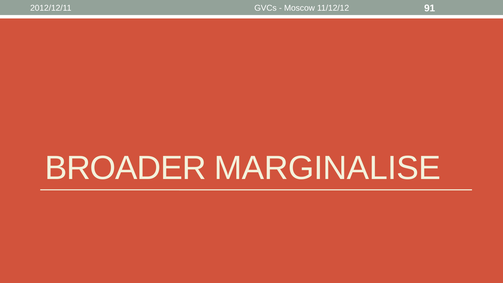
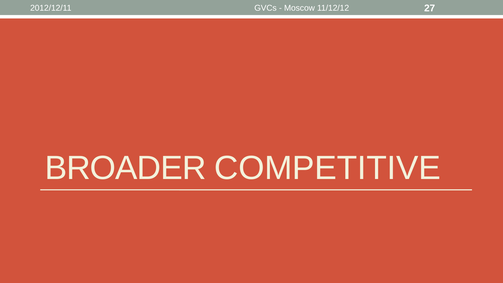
91: 91 -> 27 (430, 8)
MARGINALISE: MARGINALISE -> COMPETITIVE (328, 168)
